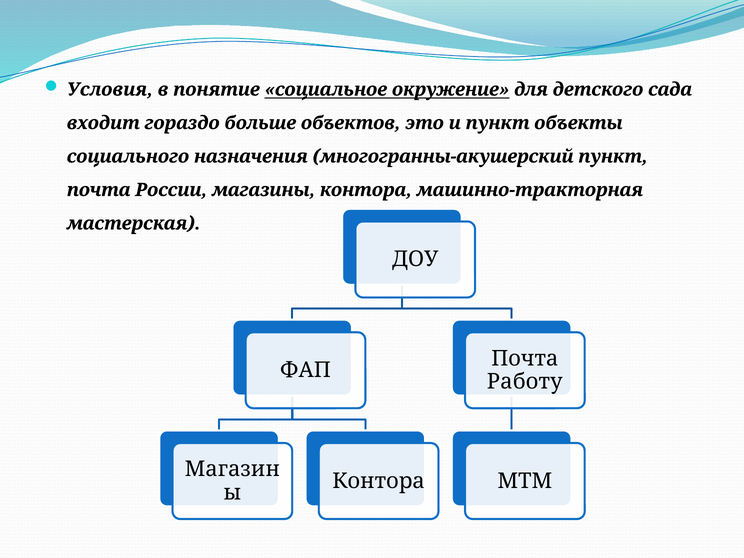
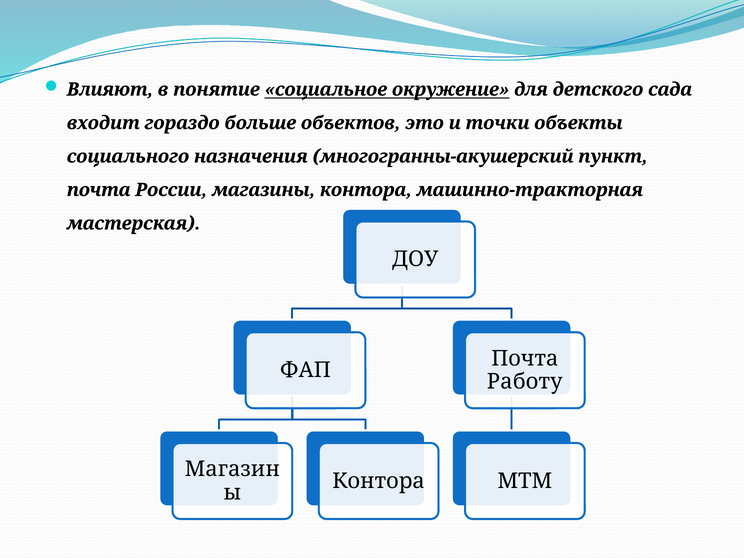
Условия: Условия -> Влияют (110, 89)
и пункт: пункт -> точки (498, 123)
